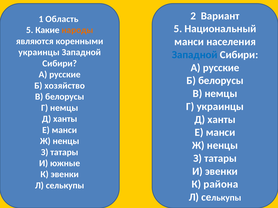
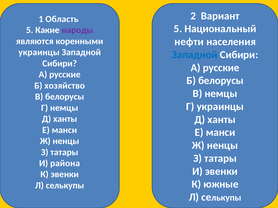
народы colour: orange -> purple (77, 30)
манси: манси -> нефти (189, 42)
южные: южные -> района (65, 164)
района: района -> южные (221, 185)
